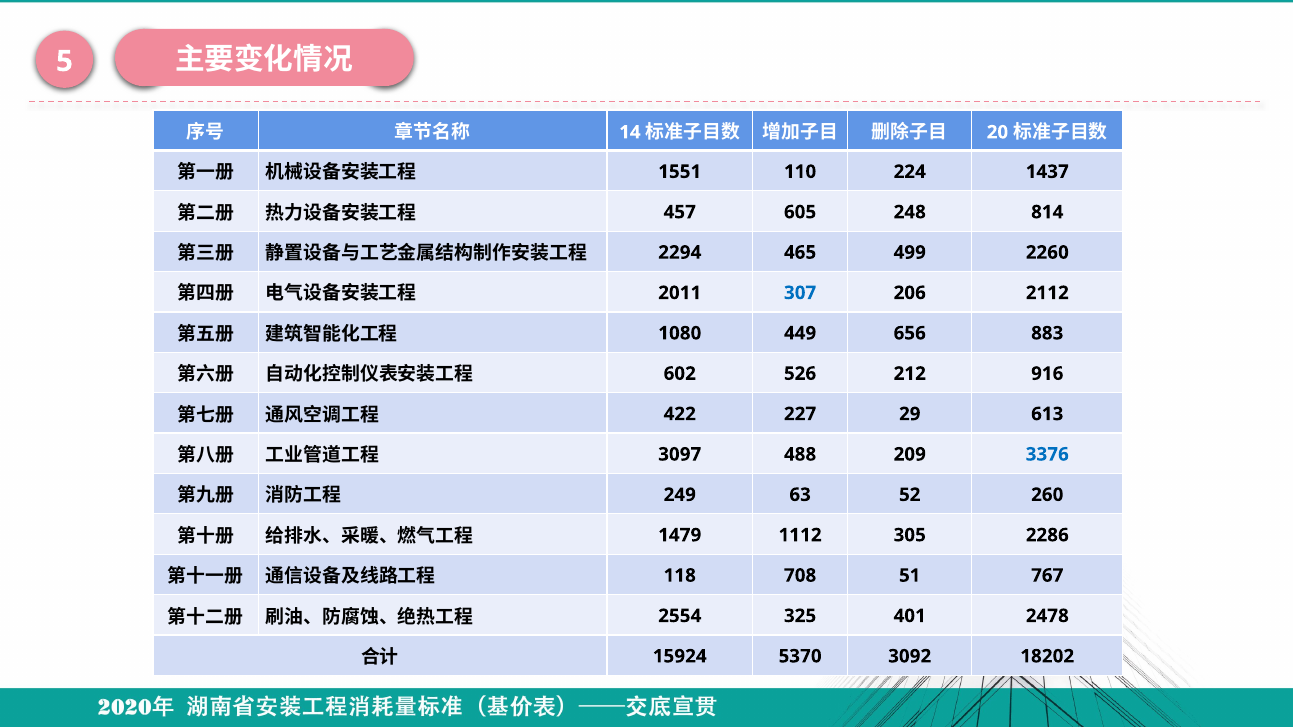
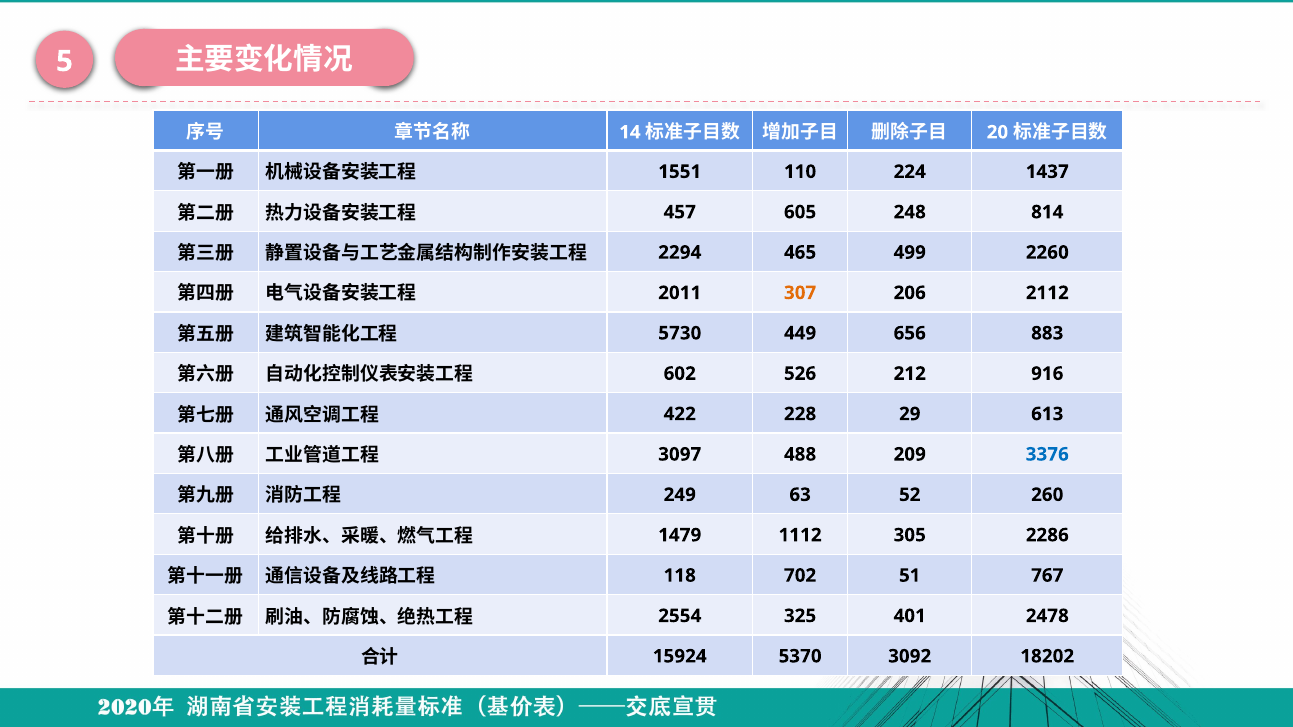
307 colour: blue -> orange (800, 293)
1080: 1080 -> 5730 (680, 333)
227: 227 -> 228 (800, 414)
708: 708 -> 702 (800, 576)
